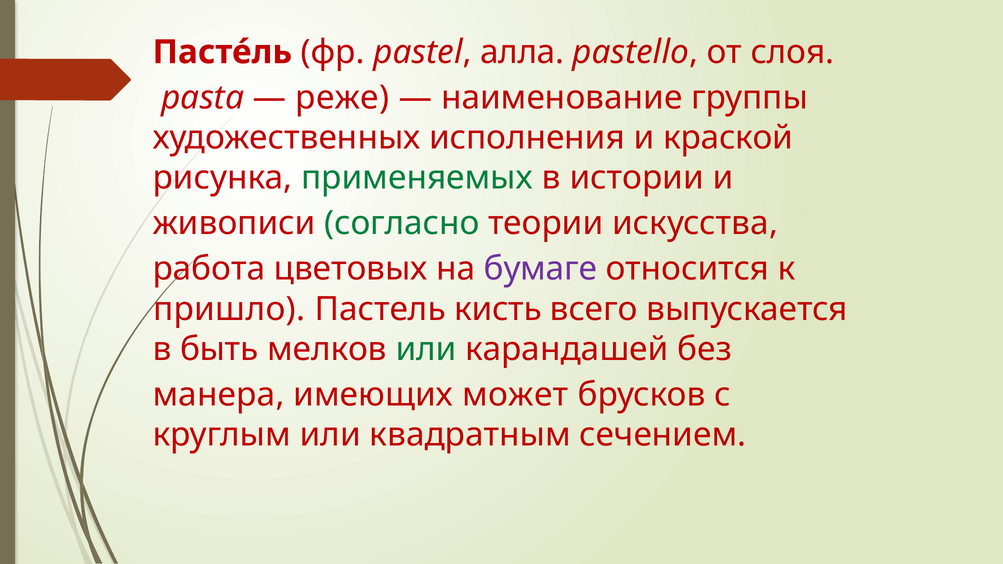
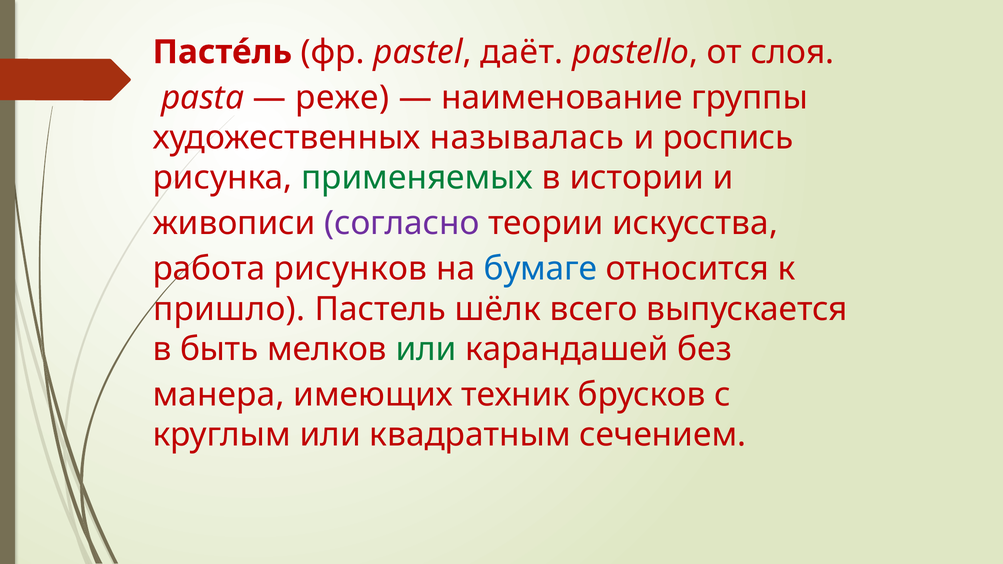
алла: алла -> даёт (522, 52)
исполнения: исполнения -> называлась (527, 138)
краской: краской -> роспись (728, 138)
согласно colour: green -> purple (402, 223)
цветовых: цветовых -> рисунков (350, 269)
бумаге colour: purple -> blue (541, 269)
кисть: кисть -> шёлк (498, 309)
может: может -> техник (516, 395)
